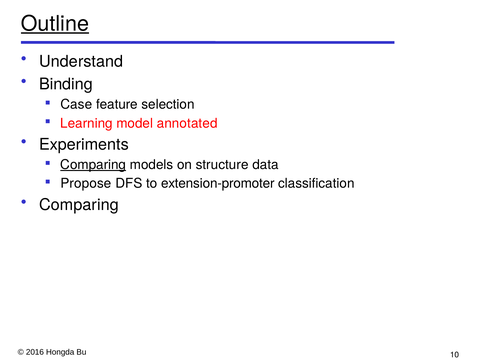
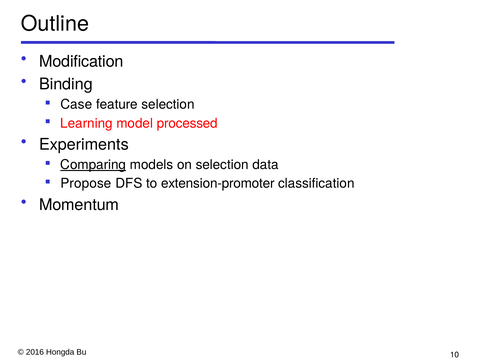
Outline underline: present -> none (55, 24)
Understand: Understand -> Modification (81, 62)
annotated: annotated -> processed (187, 123)
on structure: structure -> selection (222, 165)
Comparing: Comparing -> Momentum (79, 205)
